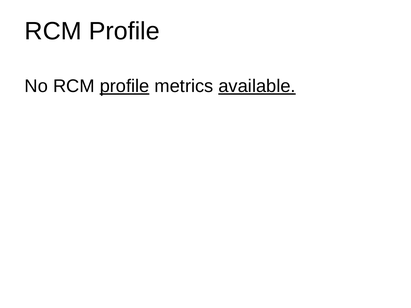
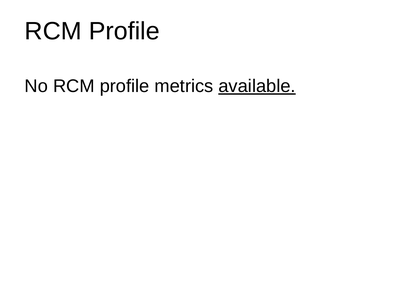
profile underline: present -> none (125, 86)
